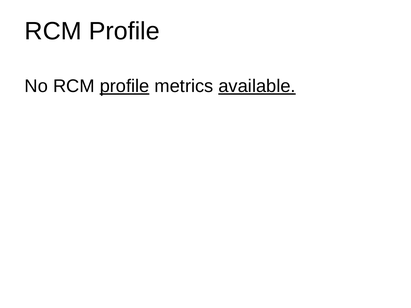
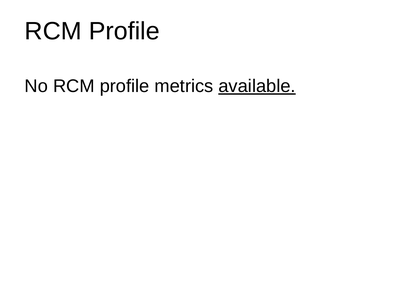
profile underline: present -> none (125, 86)
